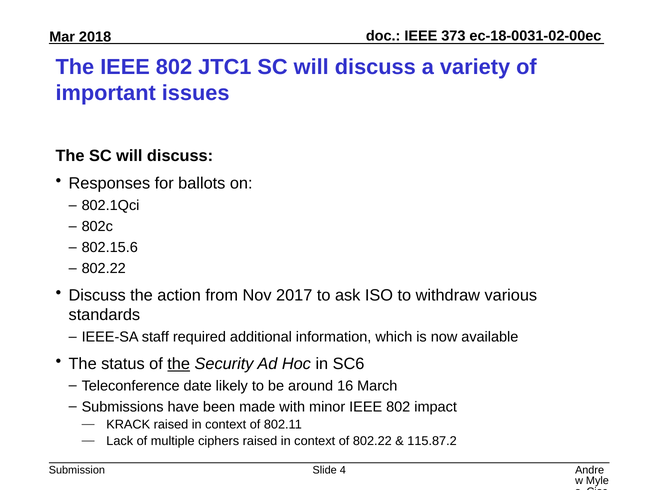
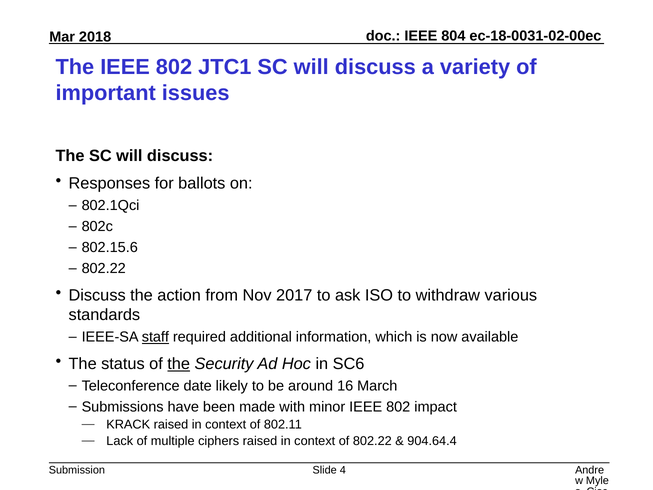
373: 373 -> 804 (453, 36)
staff underline: none -> present (155, 337)
115.87.2: 115.87.2 -> 904.64.4 (432, 441)
